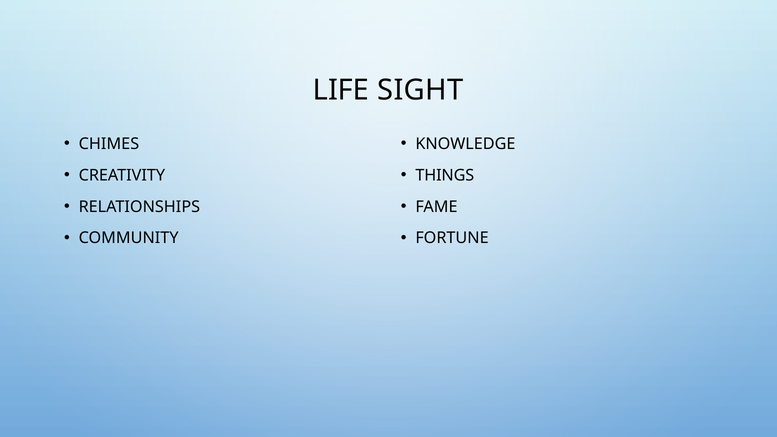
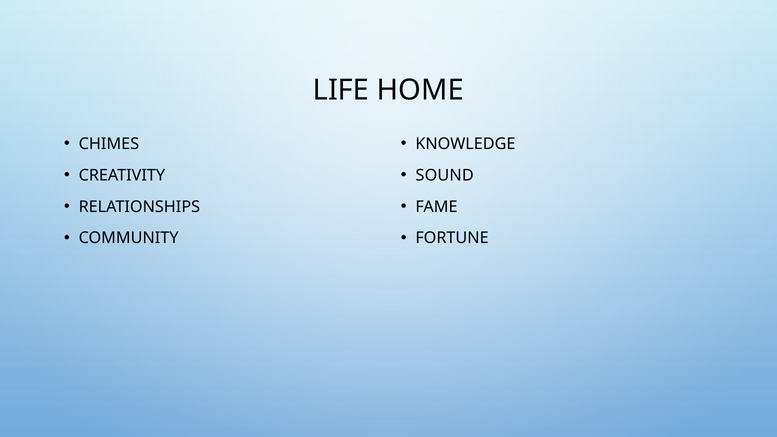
SIGHT: SIGHT -> HOME (420, 90)
THINGS: THINGS -> SOUND (445, 175)
